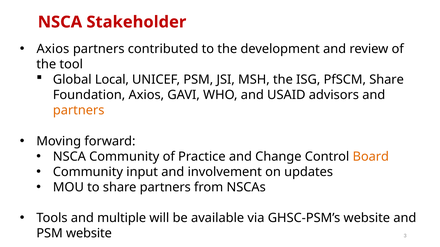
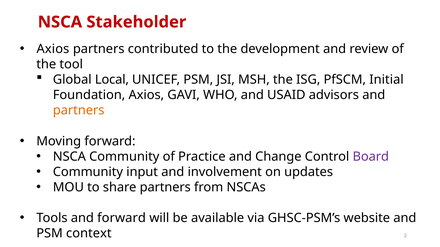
PfSCM Share: Share -> Initial (386, 80)
Board colour: orange -> purple (371, 157)
and multiple: multiple -> forward (122, 218)
PSM website: website -> context (89, 234)
